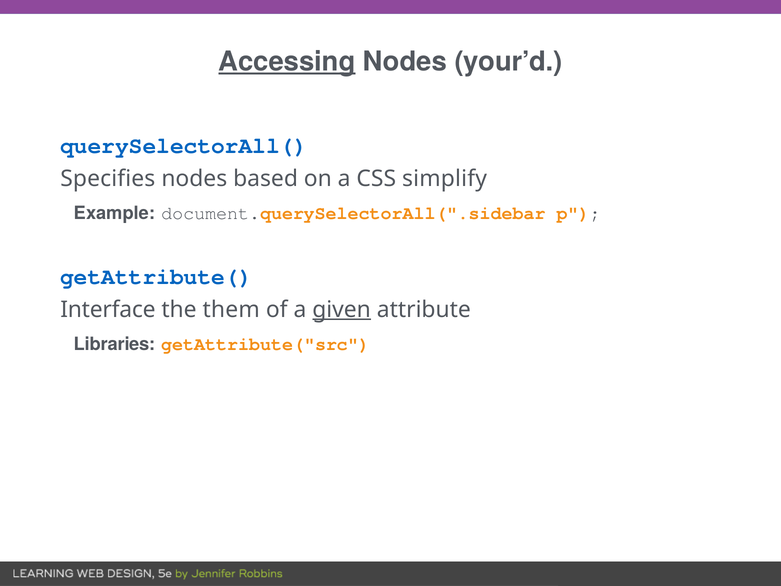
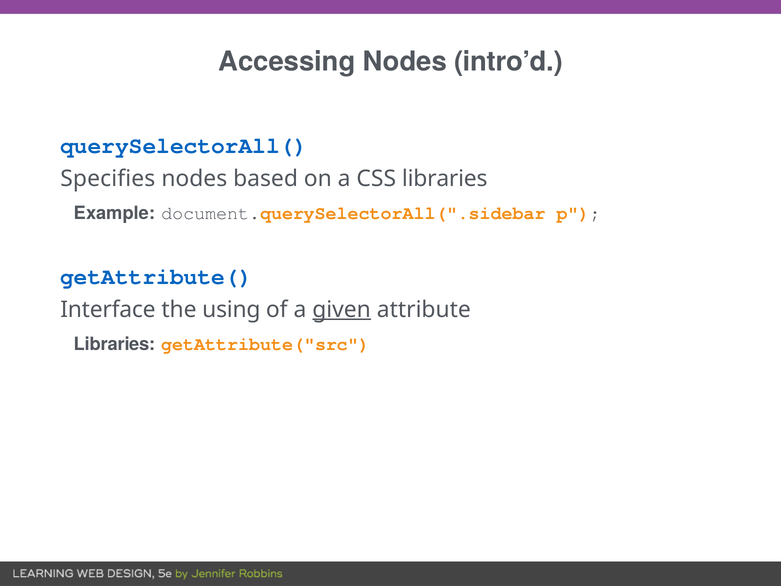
Accessing underline: present -> none (287, 62)
your’d: your’d -> intro’d (509, 62)
CSS simplify: simplify -> libraries (445, 178)
them: them -> using (231, 309)
